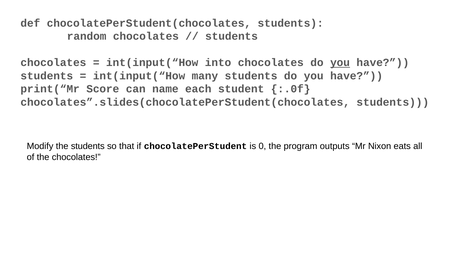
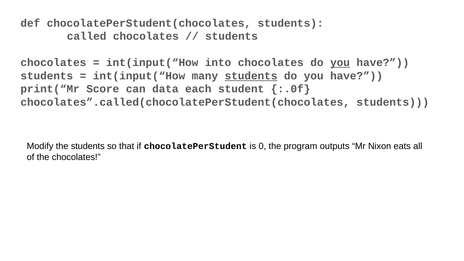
random: random -> called (87, 36)
students underline: none -> present (251, 76)
name: name -> data (165, 89)
chocolates”.slides(chocolatePerStudent(chocolates: chocolates”.slides(chocolatePerStudent(chocolates -> chocolates”.called(chocolatePerStudent(chocolates (185, 102)
